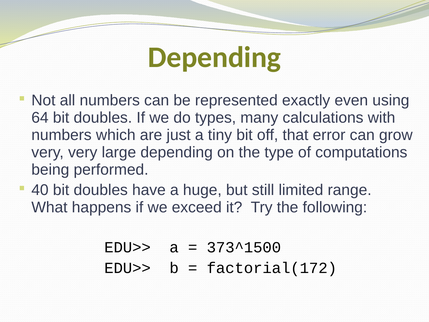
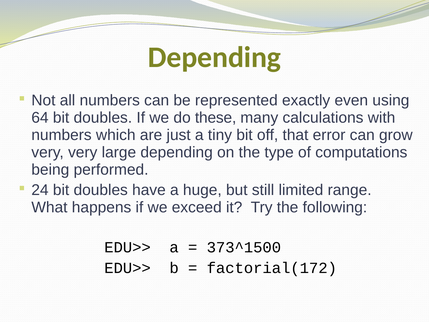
types: types -> these (216, 118)
40: 40 -> 24 (40, 190)
